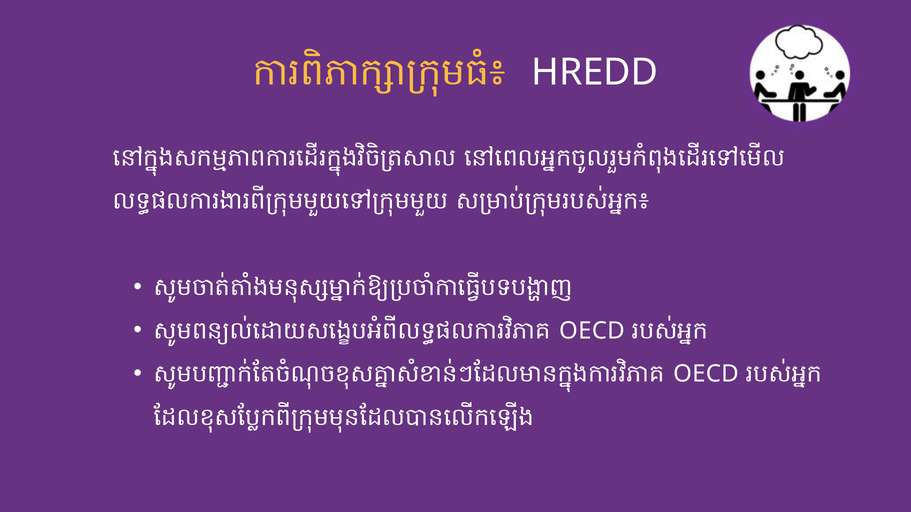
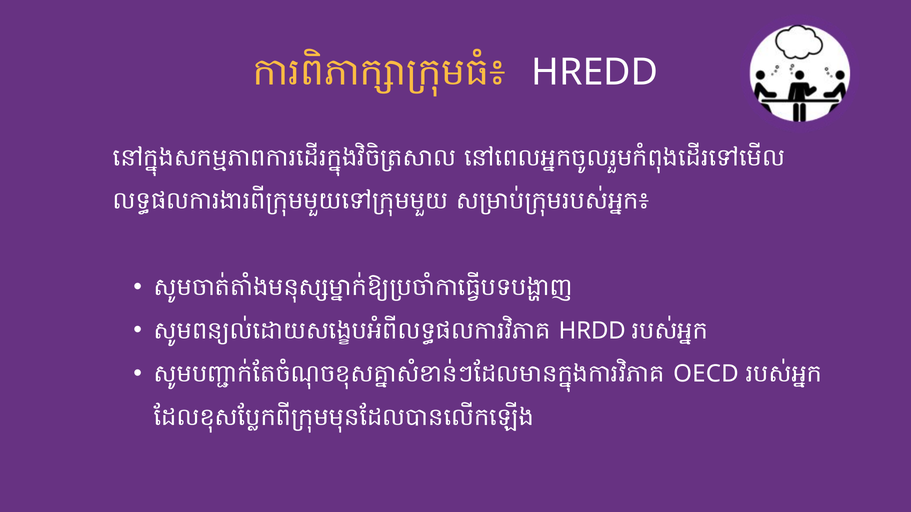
OECD: OECD -> HRDD (592, 331)
